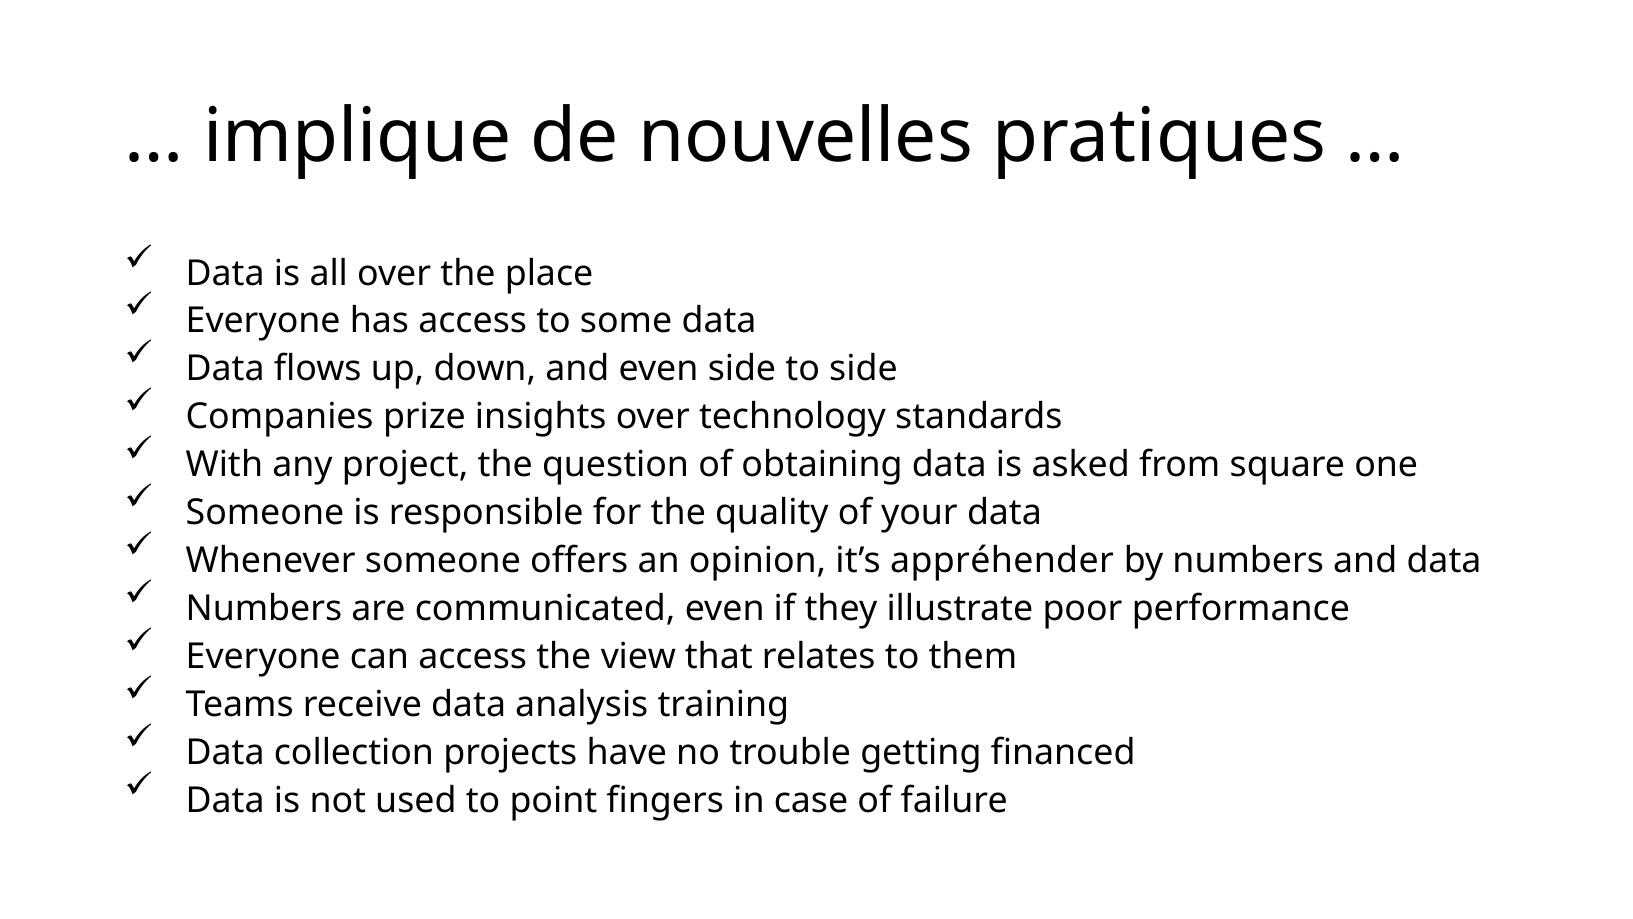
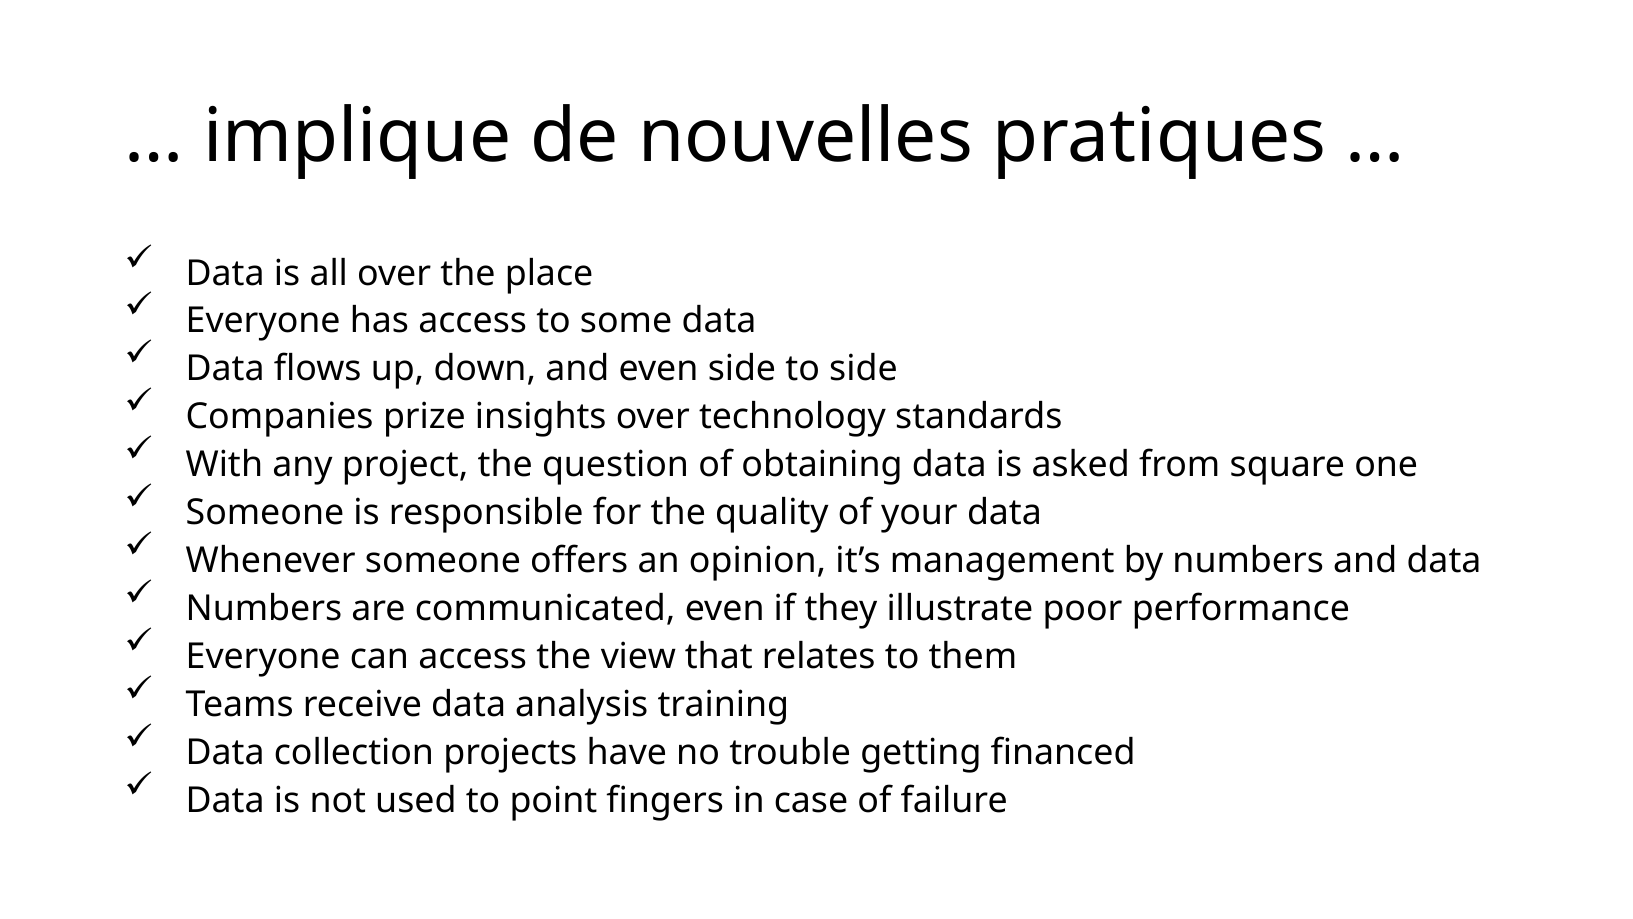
appréhender: appréhender -> management (1002, 560)
